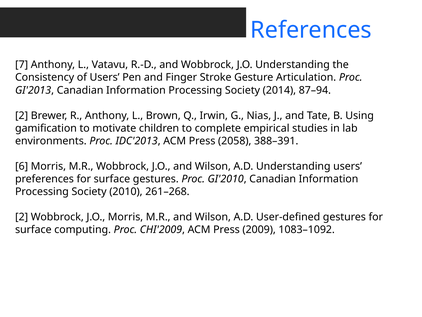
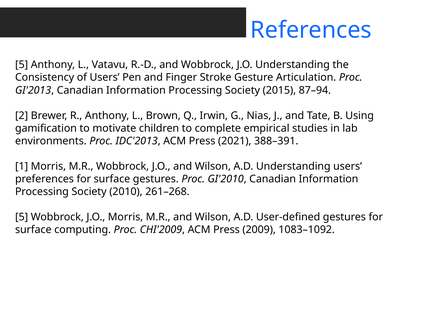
7: 7 -> 5 (22, 65)
2014: 2014 -> 2015 (279, 90)
2058: 2058 -> 2021 (235, 141)
6: 6 -> 1 (22, 166)
2: 2 -> 5 (22, 217)
